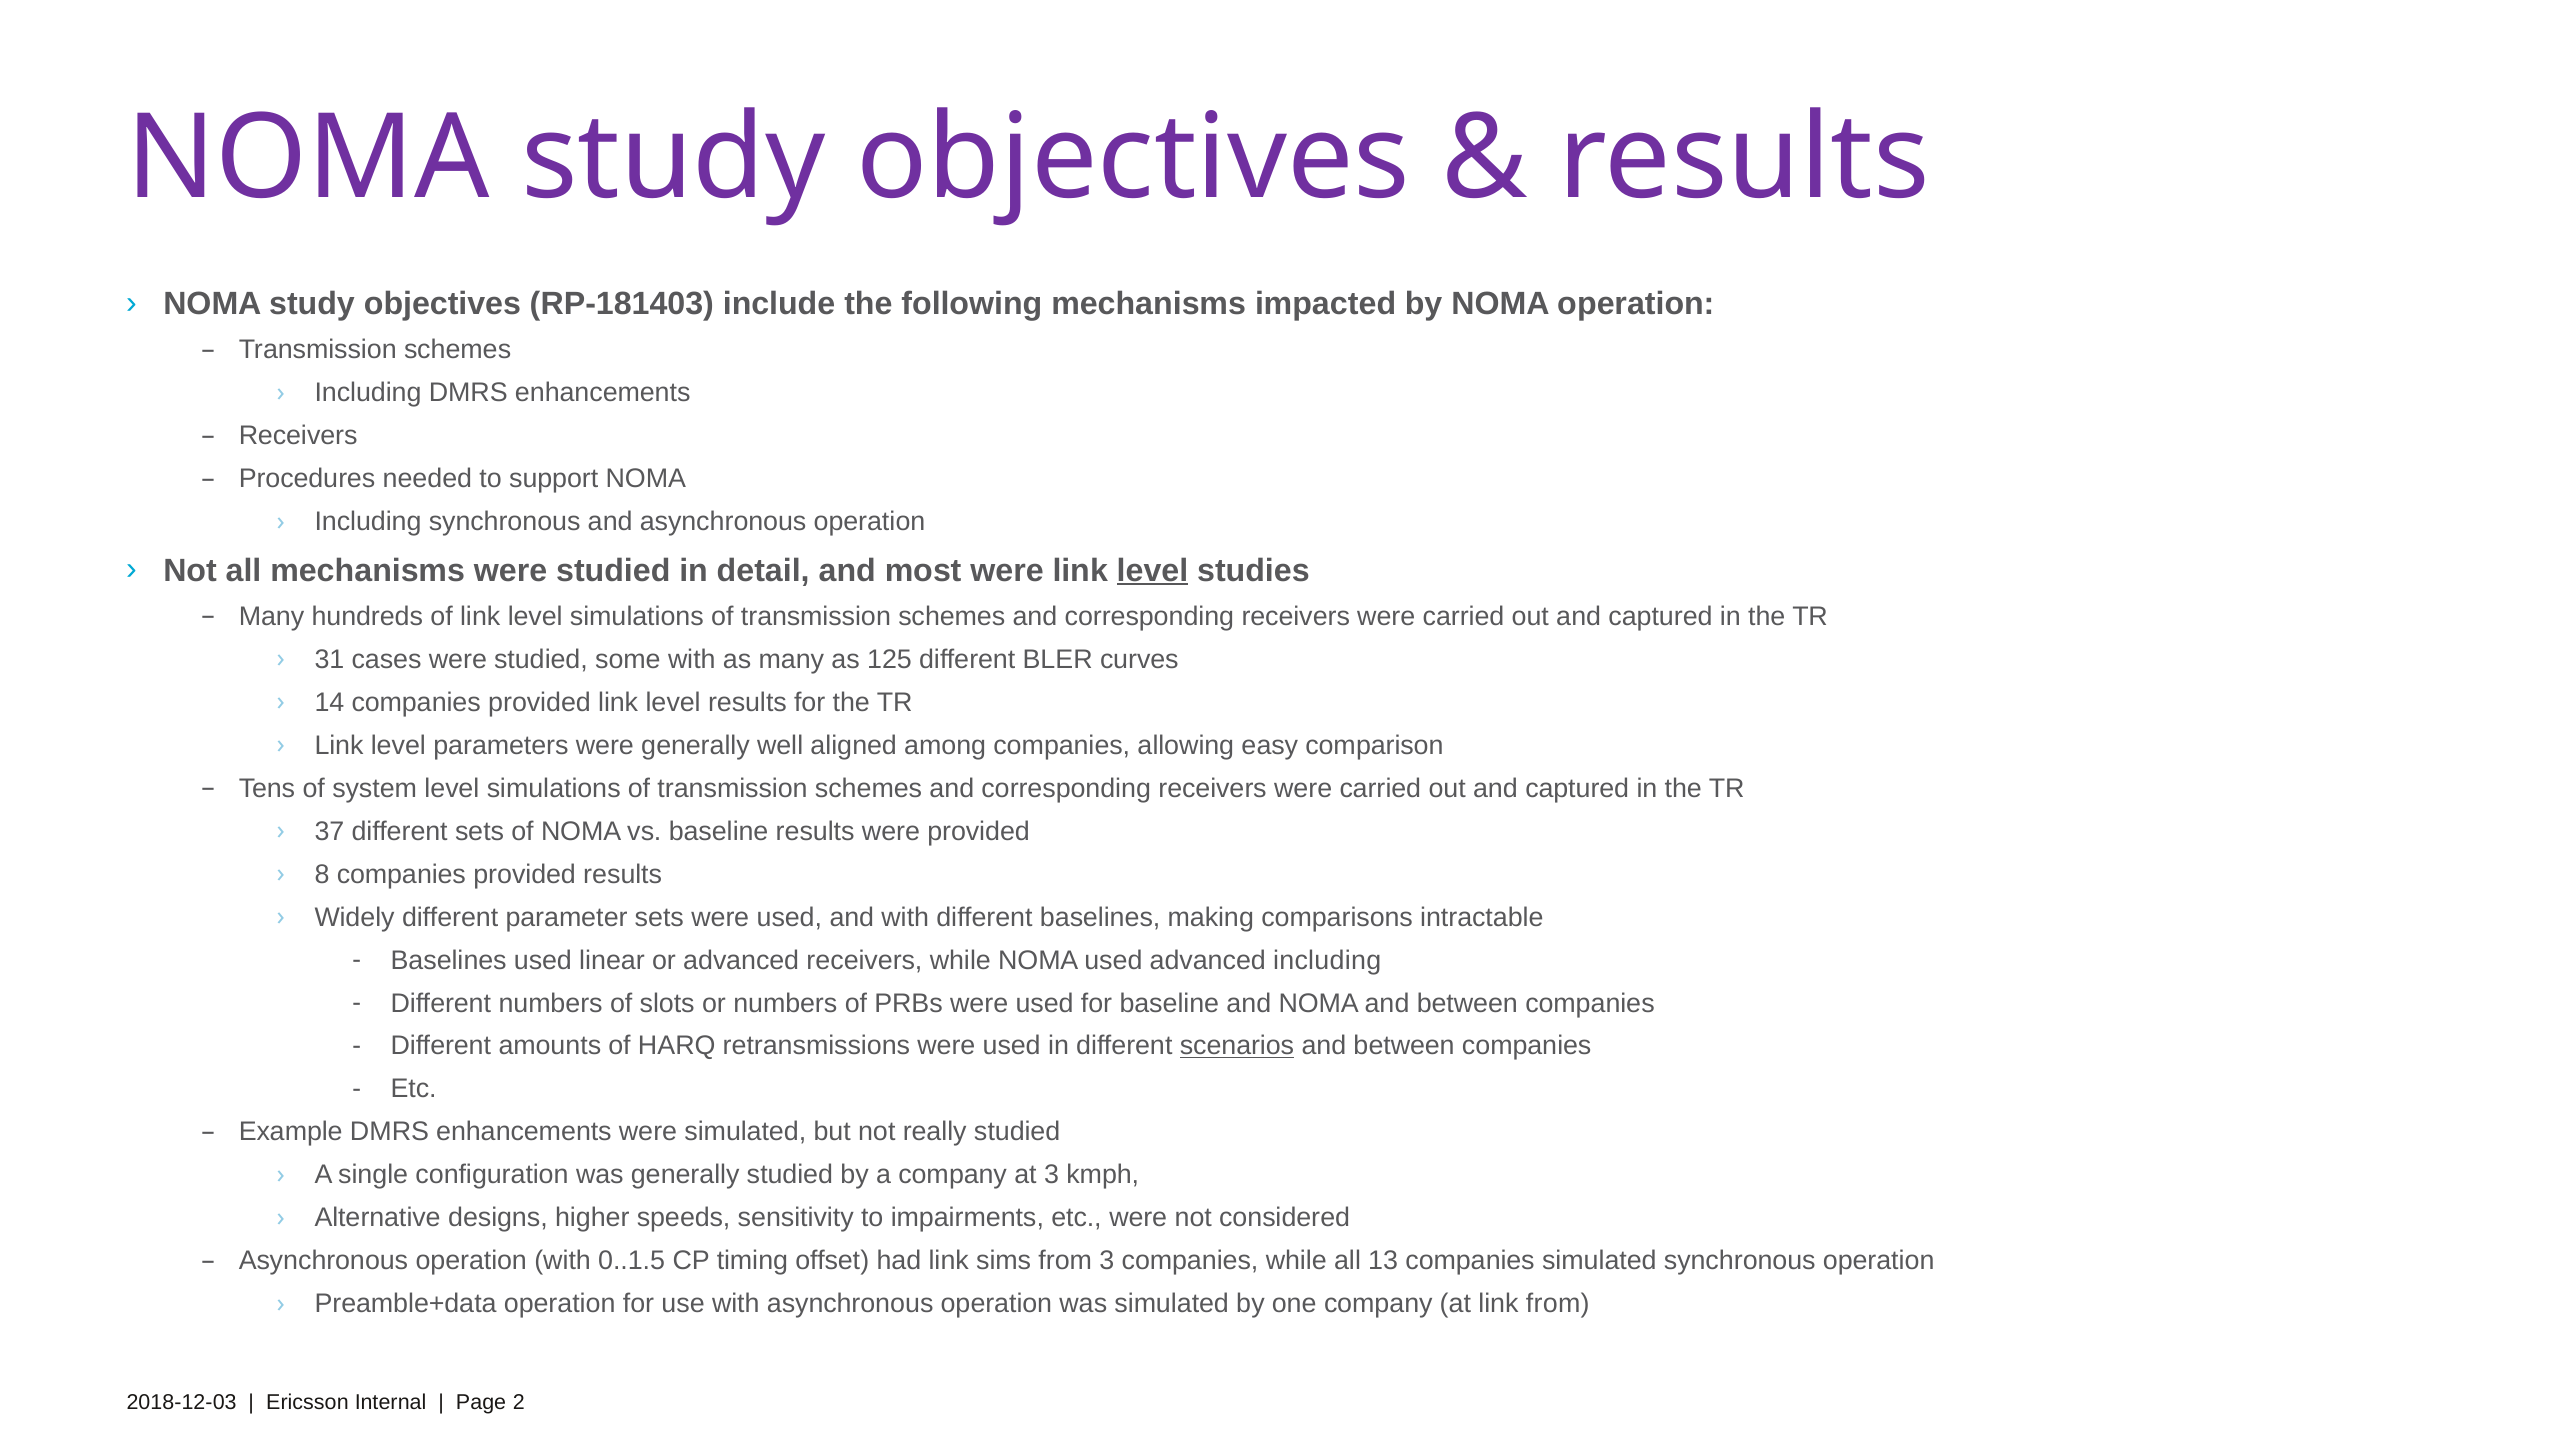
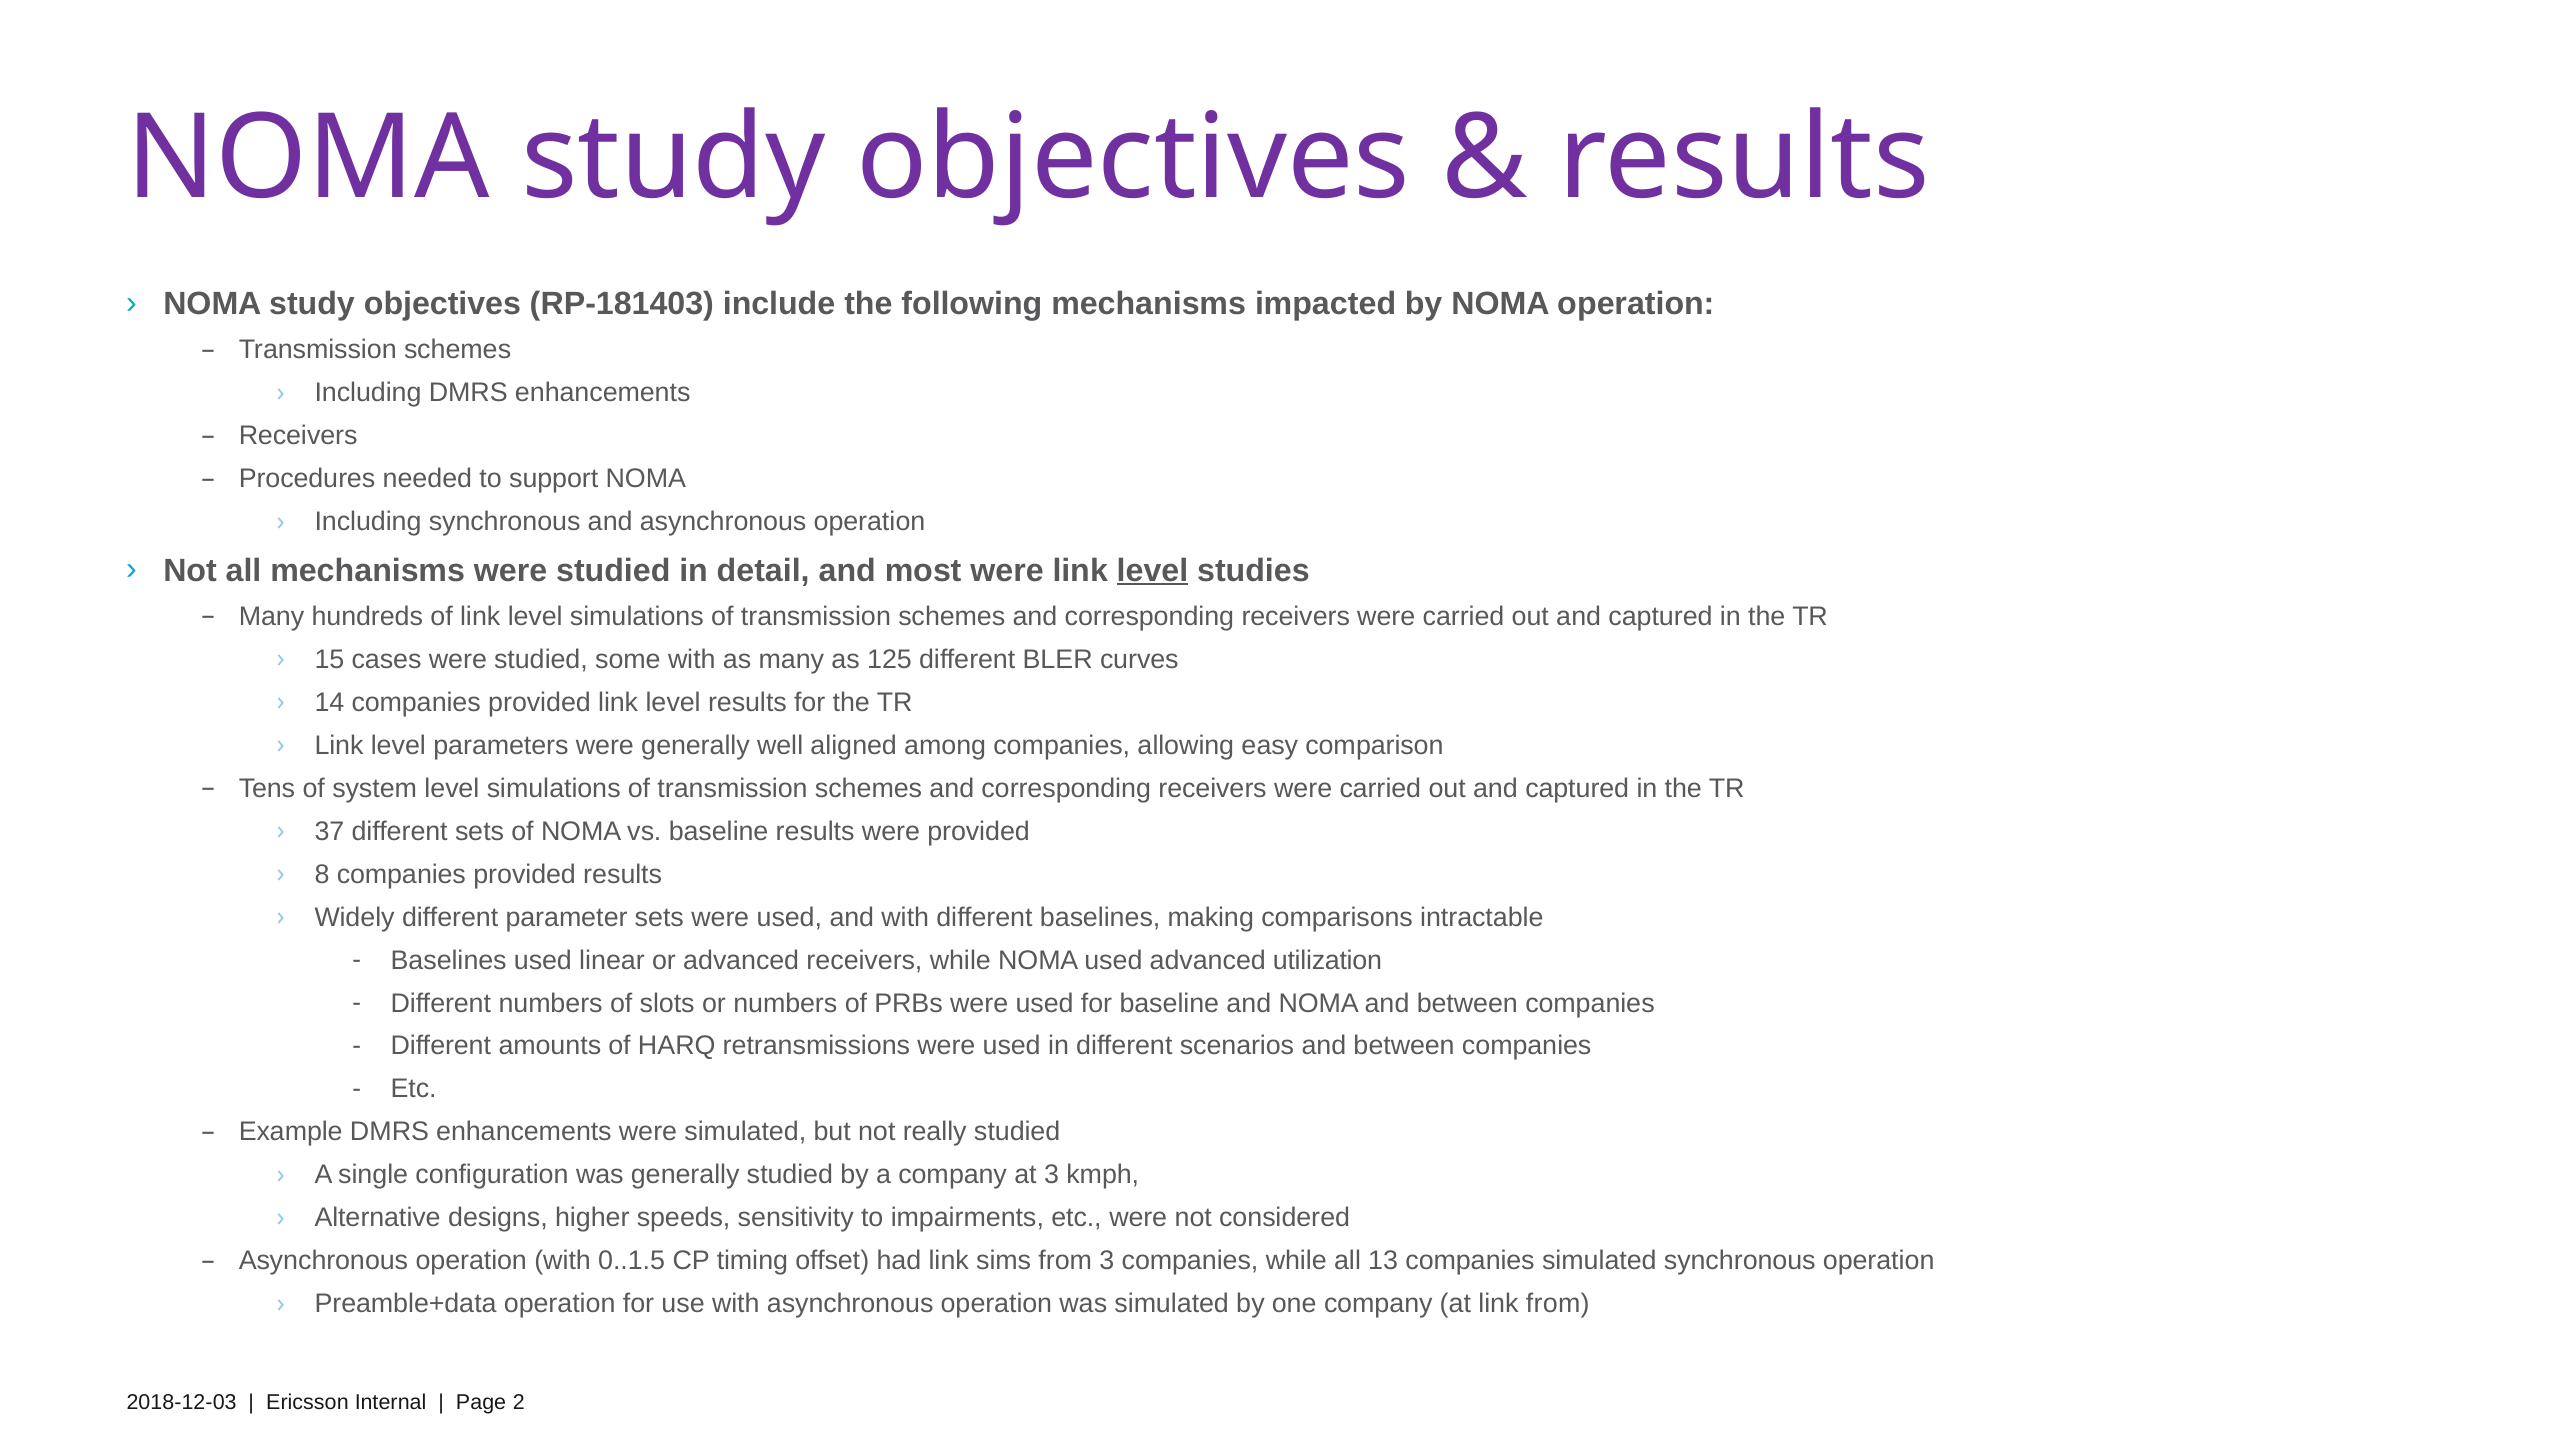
31: 31 -> 15 (330, 659)
advanced including: including -> utilization (1327, 960)
scenarios underline: present -> none (1237, 1046)
